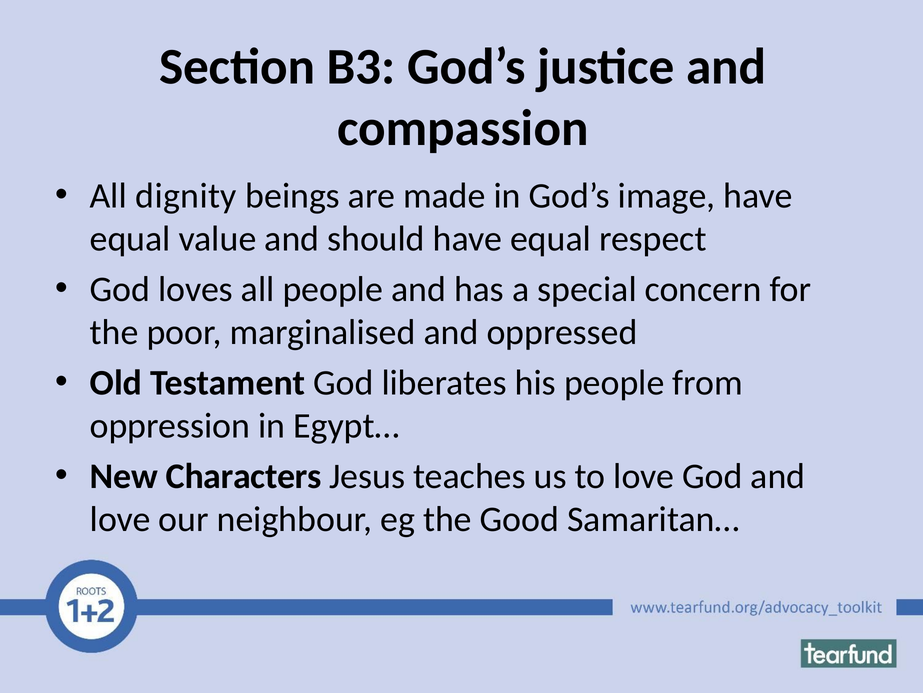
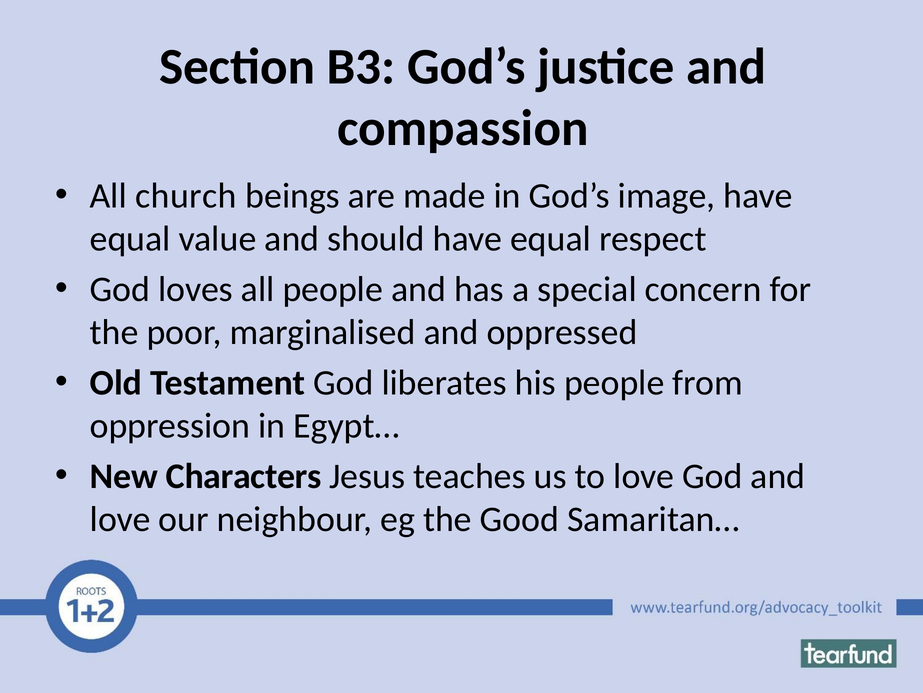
dignity: dignity -> church (186, 196)
